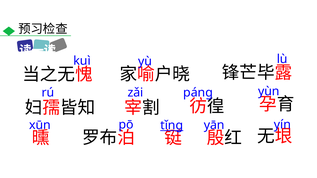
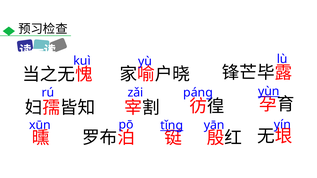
yùn underline: none -> present (269, 91)
